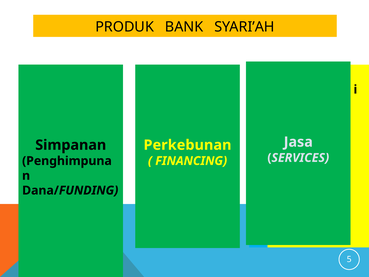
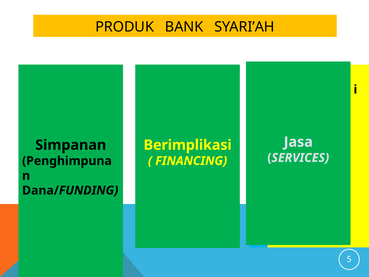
Perkebunan: Perkebunan -> Berimplikasi (188, 145)
